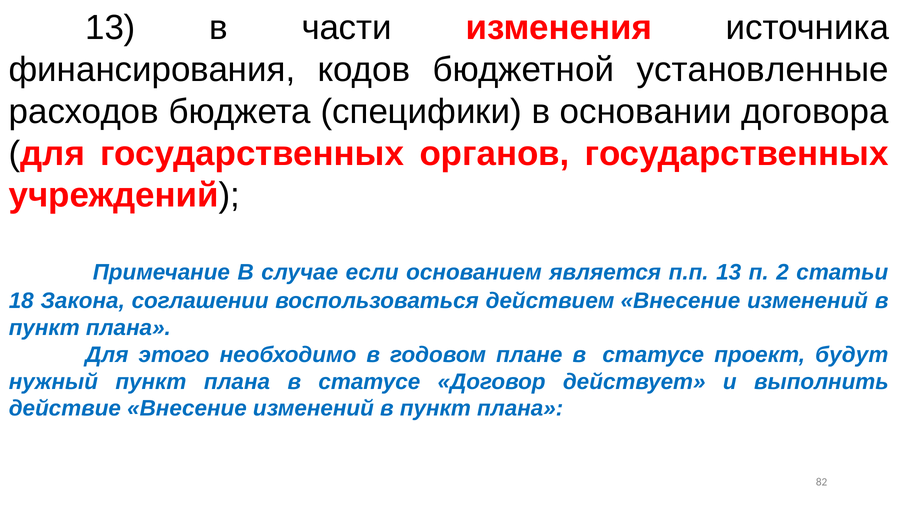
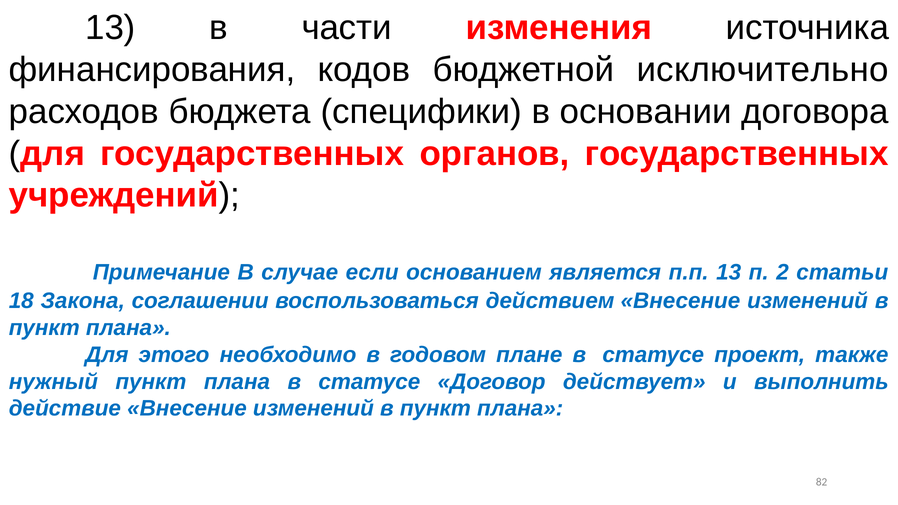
установленные: установленные -> исключительно (763, 70)
будут: будут -> также (852, 355)
